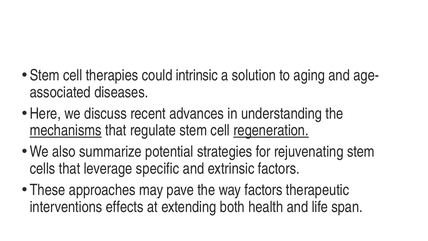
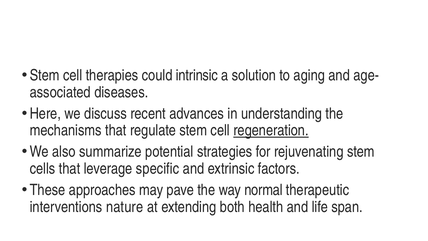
mechanisms underline: present -> none (66, 130)
way factors: factors -> normal (264, 190)
effects: effects -> nature (125, 207)
